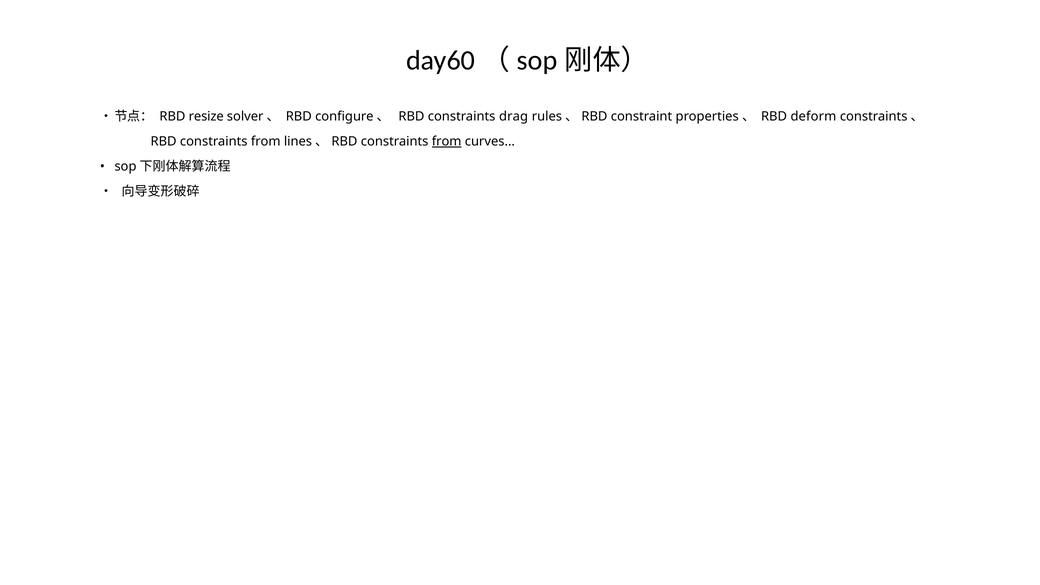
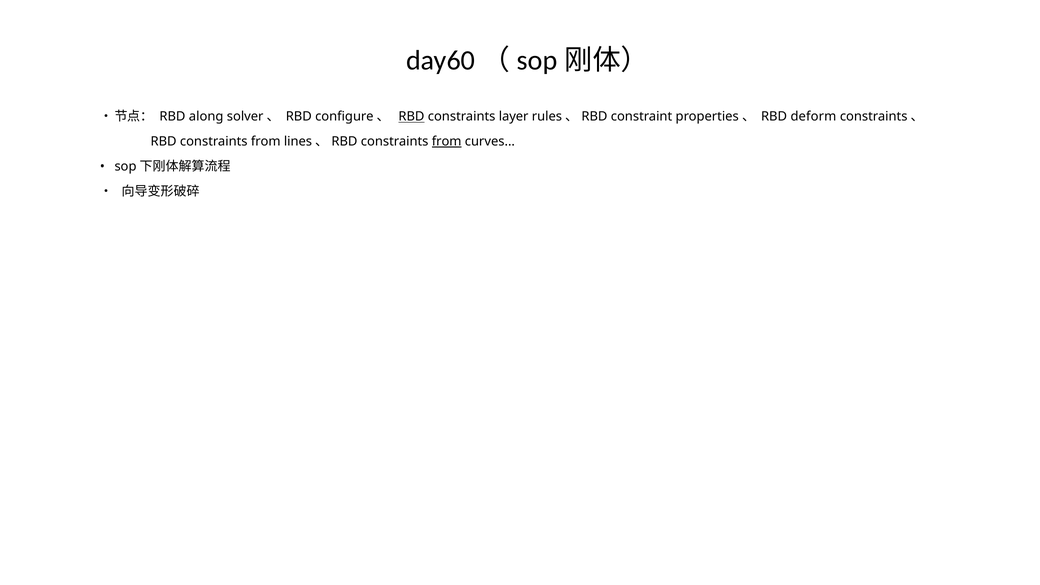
resize: resize -> along (206, 117)
RBD underline: none -> present (411, 117)
drag: drag -> layer (514, 117)
